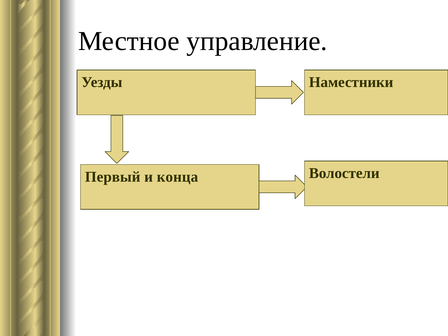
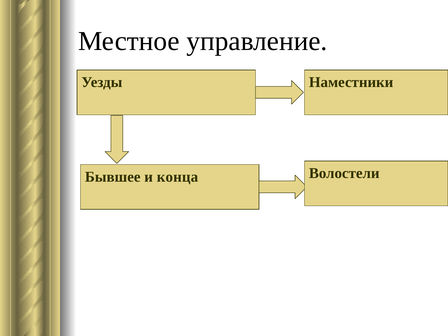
Первый: Первый -> Бывшее (113, 177)
